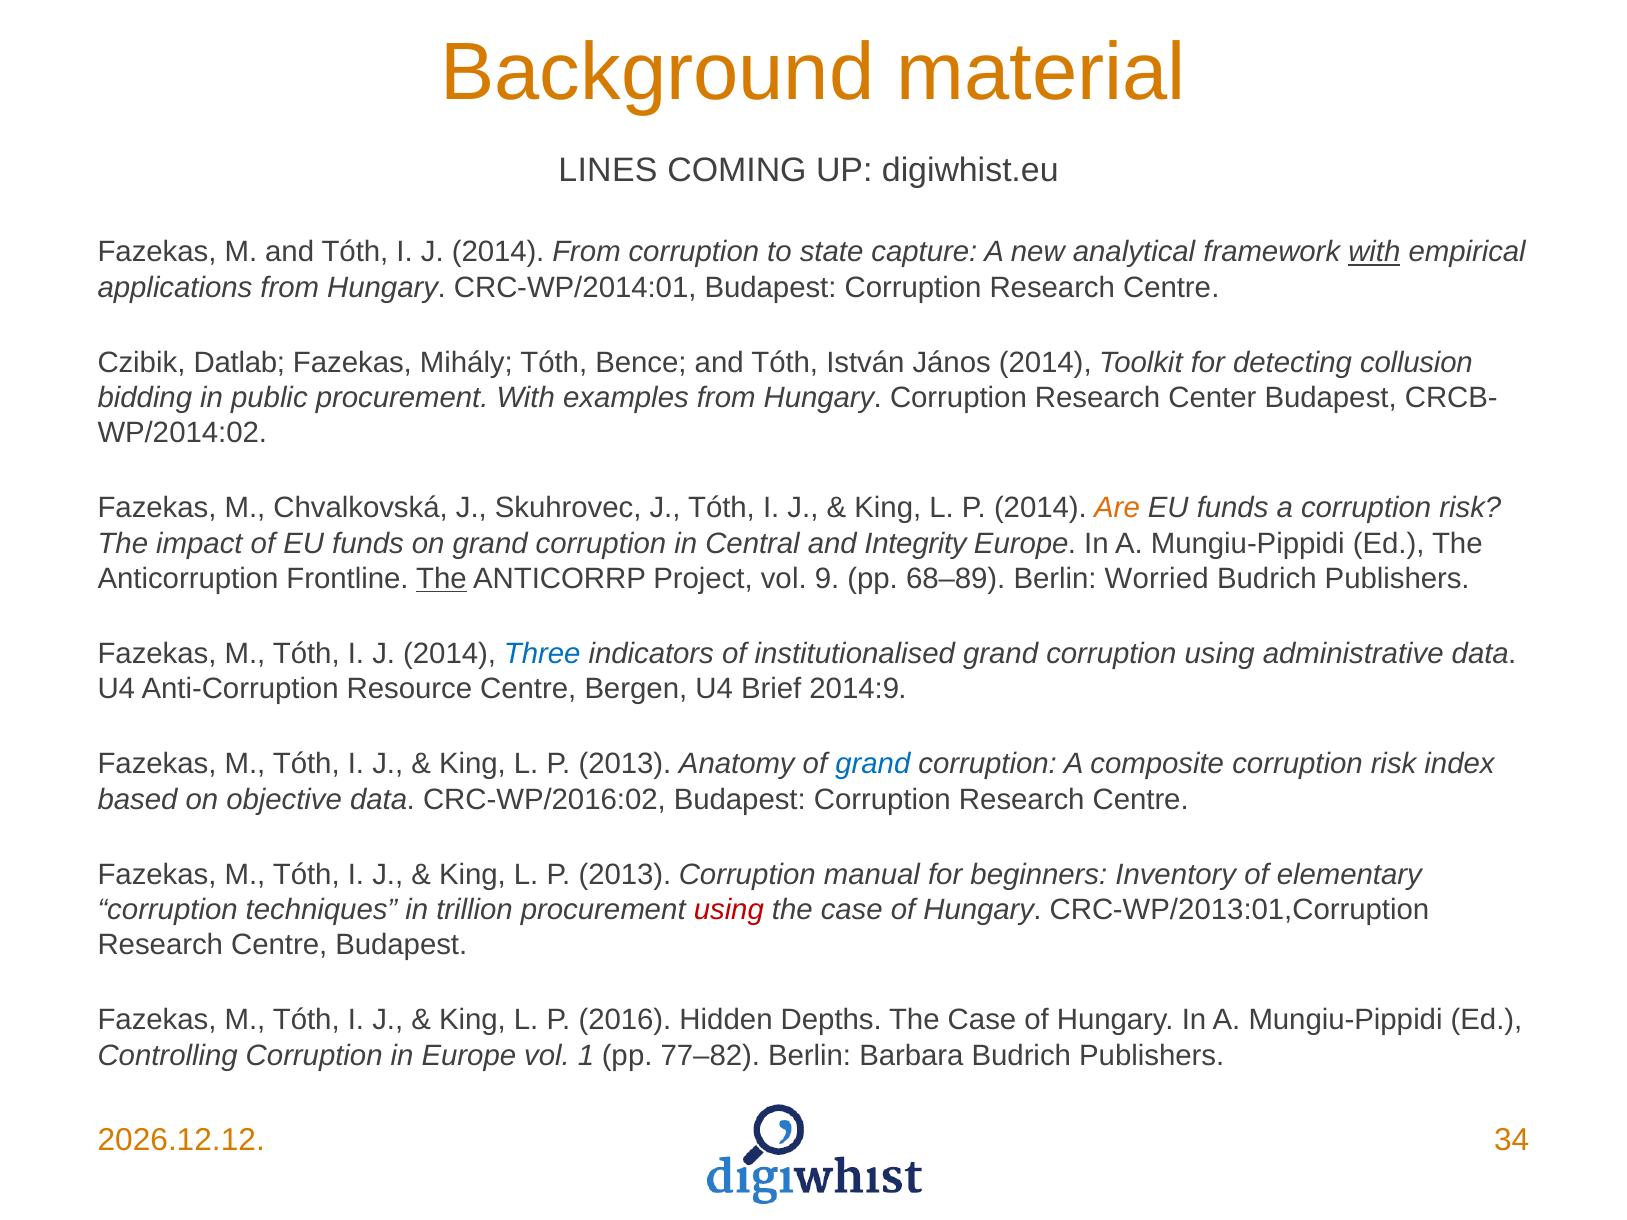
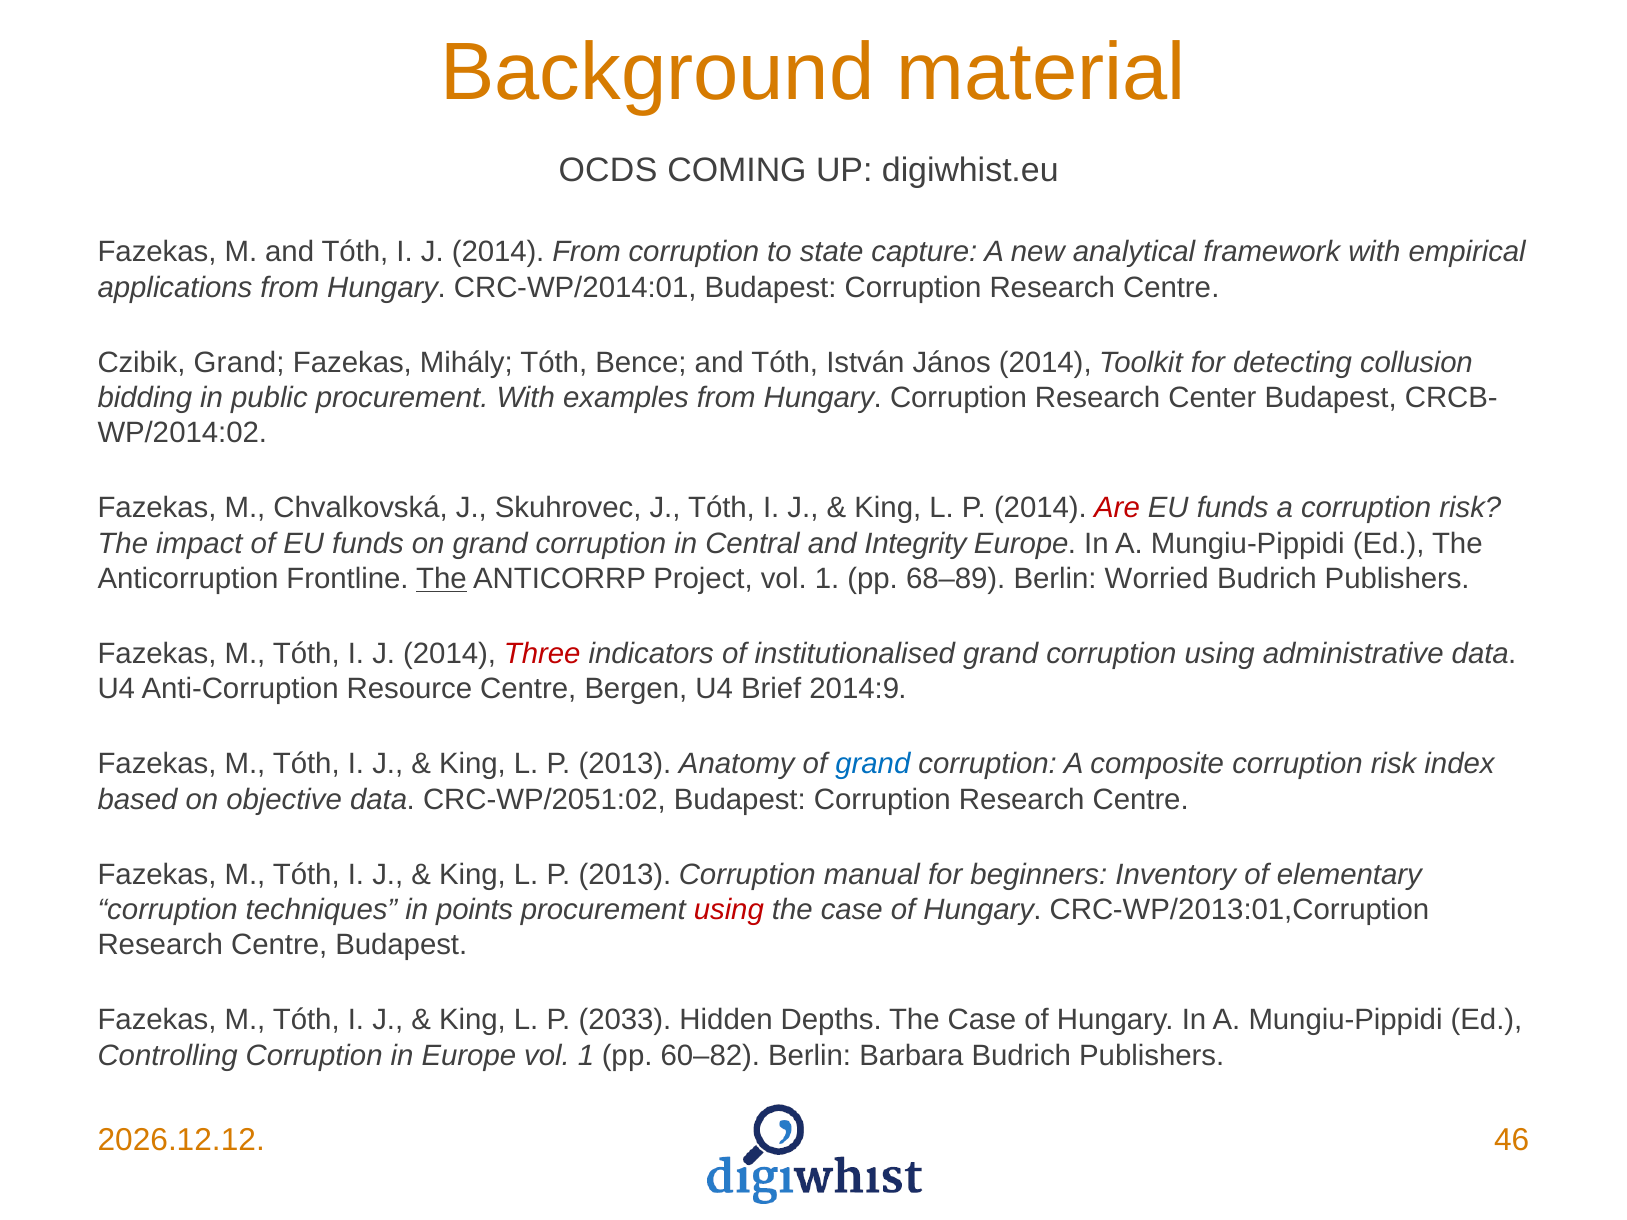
LINES: LINES -> OCDS (608, 170)
with underline: present -> none (1374, 252)
Czibik Datlab: Datlab -> Grand (239, 363)
Are colour: orange -> red (1117, 508)
Project vol 9: 9 -> 1 (827, 579)
Three colour: blue -> red (542, 654)
CRC-WP/2016:02: CRC-WP/2016:02 -> CRC-WP/2051:02 (544, 800)
trillion: trillion -> points (475, 910)
2016: 2016 -> 2033 (625, 1020)
77–82: 77–82 -> 60–82 (710, 1056)
34: 34 -> 46 (1512, 1141)
